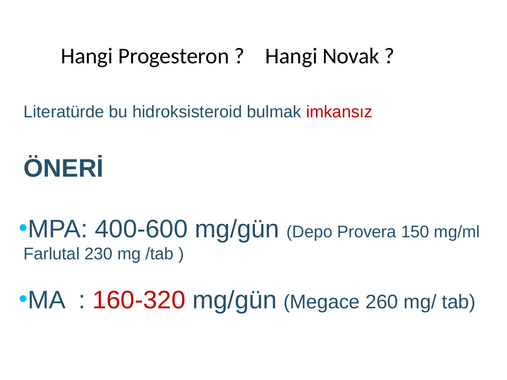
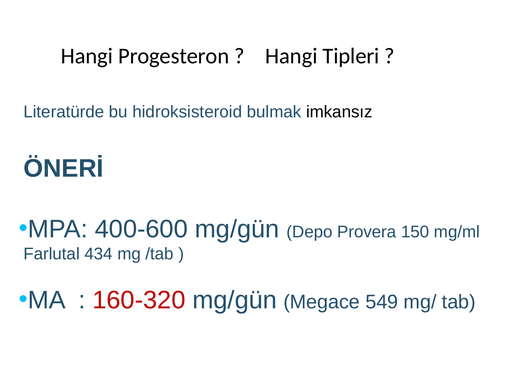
Novak: Novak -> Tipleri (351, 56)
imkansız colour: red -> black (339, 112)
230: 230 -> 434 (99, 254)
260: 260 -> 549 (382, 302)
